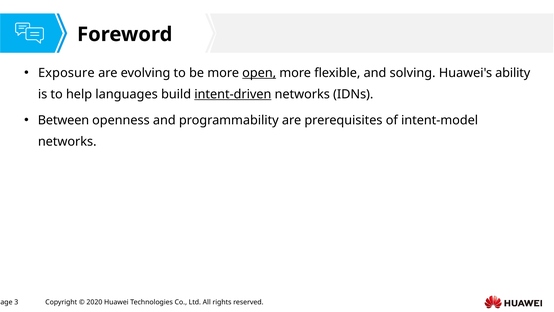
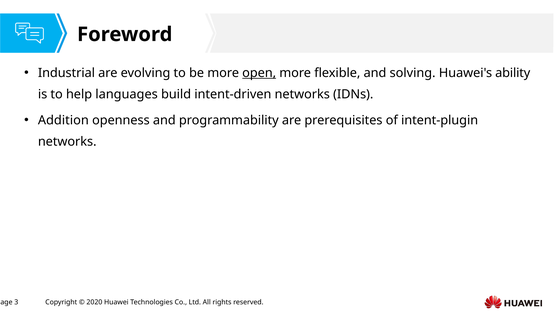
Exposure: Exposure -> Industrial (66, 73)
intent-driven underline: present -> none (233, 94)
Between: Between -> Addition (63, 120)
intent-model: intent-model -> intent-plugin (440, 120)
